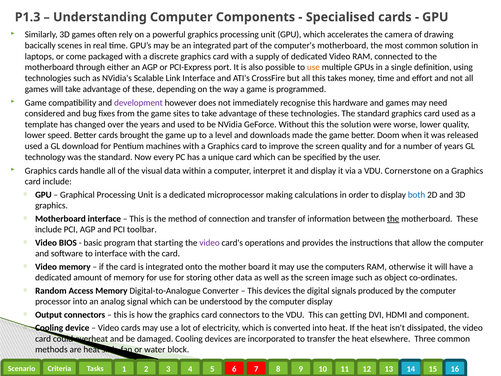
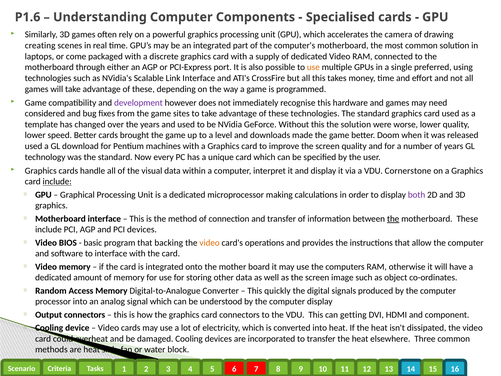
P1.3: P1.3 -> P1.6 (28, 17)
bacically: bacically -> creating (40, 46)
definition: definition -> preferred (433, 67)
include underline: none -> present (57, 181)
both colour: blue -> purple (417, 195)
PCI toolbar: toolbar -> devices (142, 229)
starting: starting -> backing (169, 243)
video colour: purple -> orange (210, 243)
This devices: devices -> quickly (277, 291)
